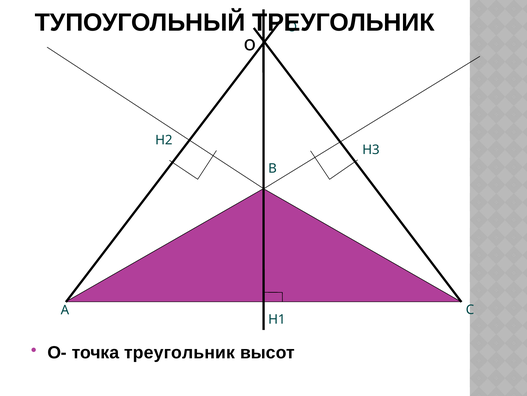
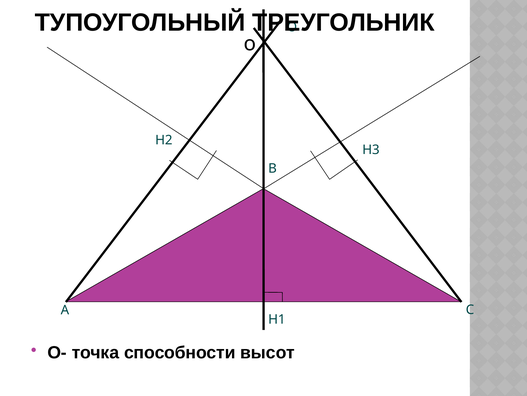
точка треугольник: треугольник -> способности (180, 352)
